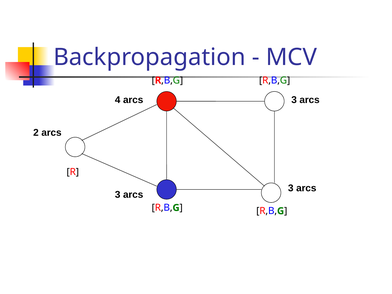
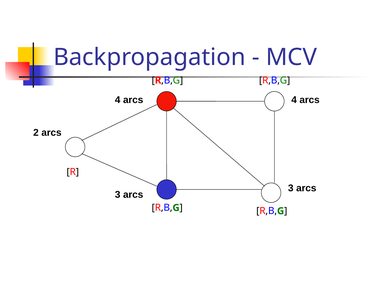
4 arcs 3: 3 -> 4 (294, 100)
